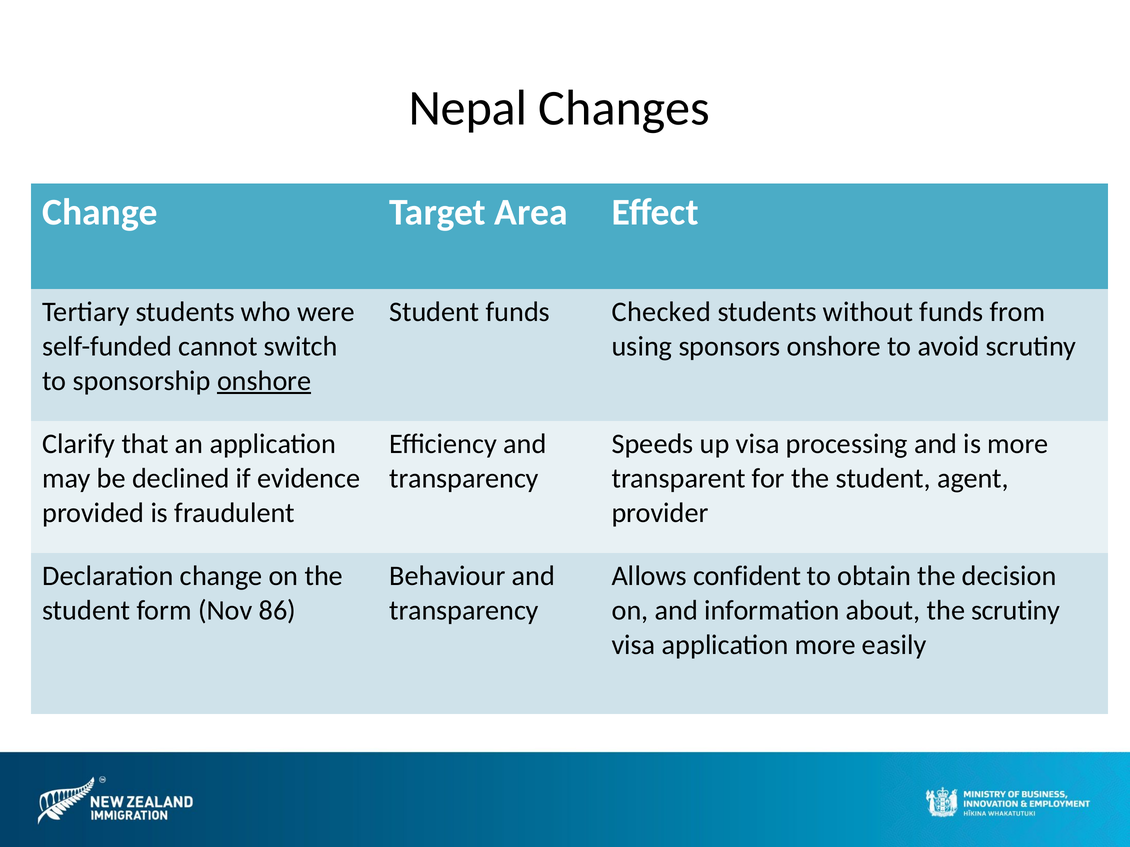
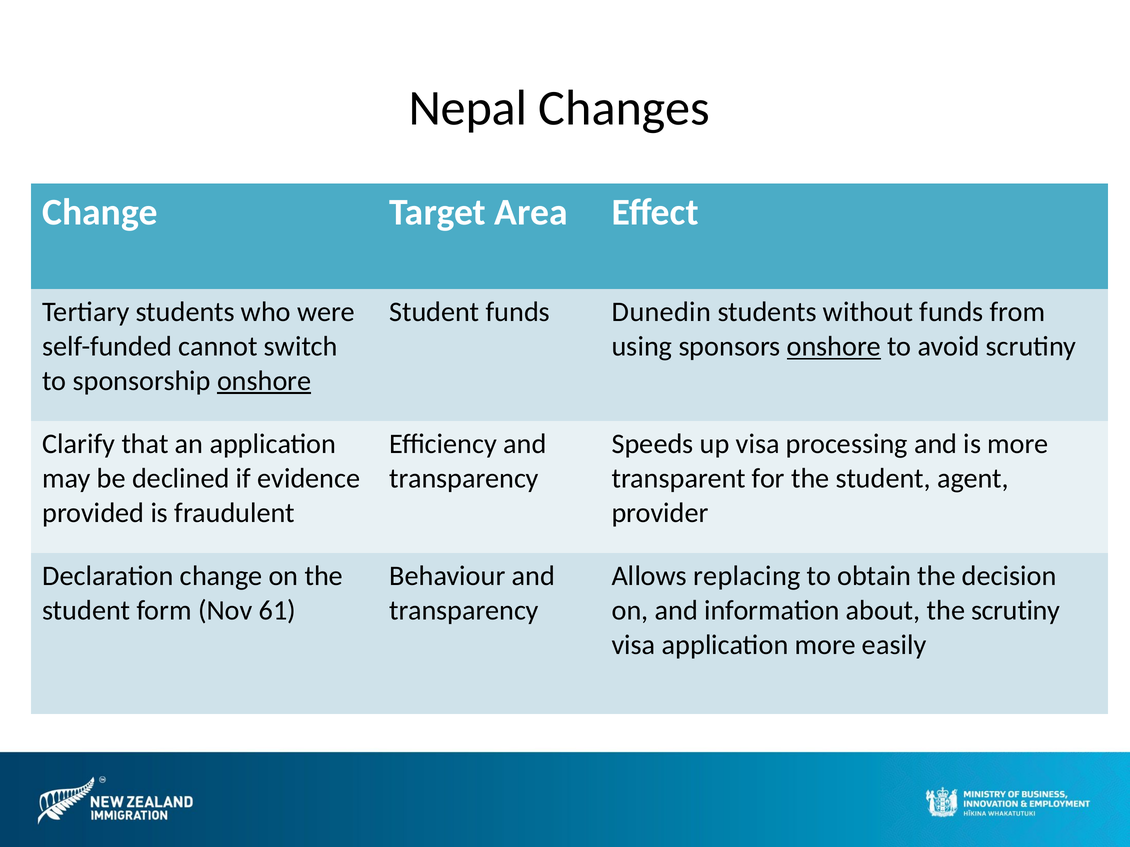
Checked: Checked -> Dunedin (661, 312)
onshore underline: none -> present (834, 347)
confident: confident -> replacing (747, 576)
86: 86 -> 61 (277, 611)
